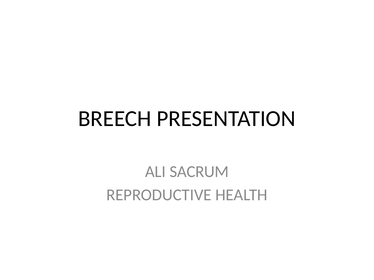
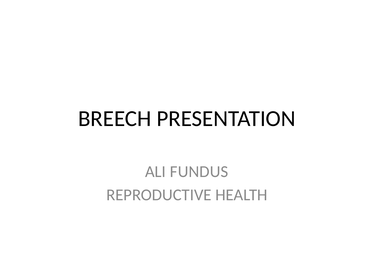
SACRUM: SACRUM -> FUNDUS (199, 172)
